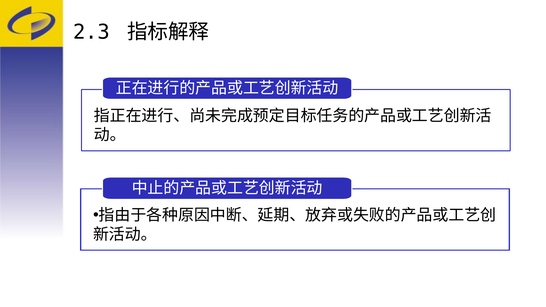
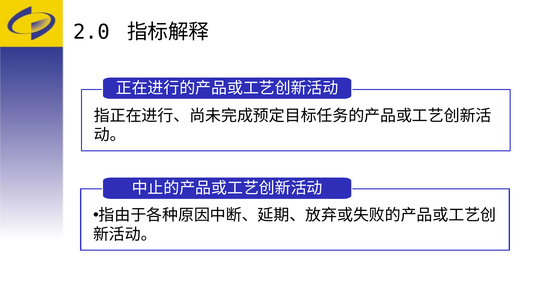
2.3: 2.3 -> 2.0 (91, 32)
